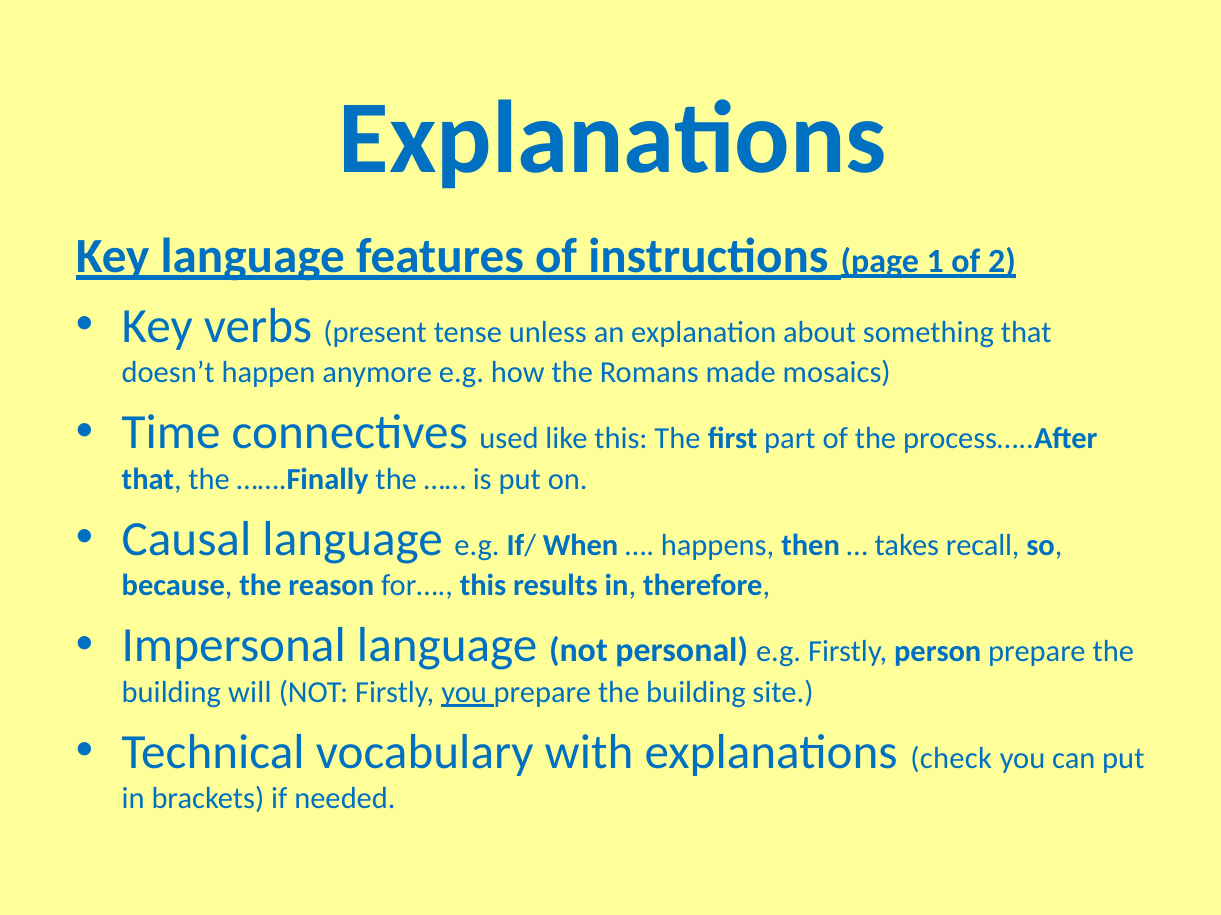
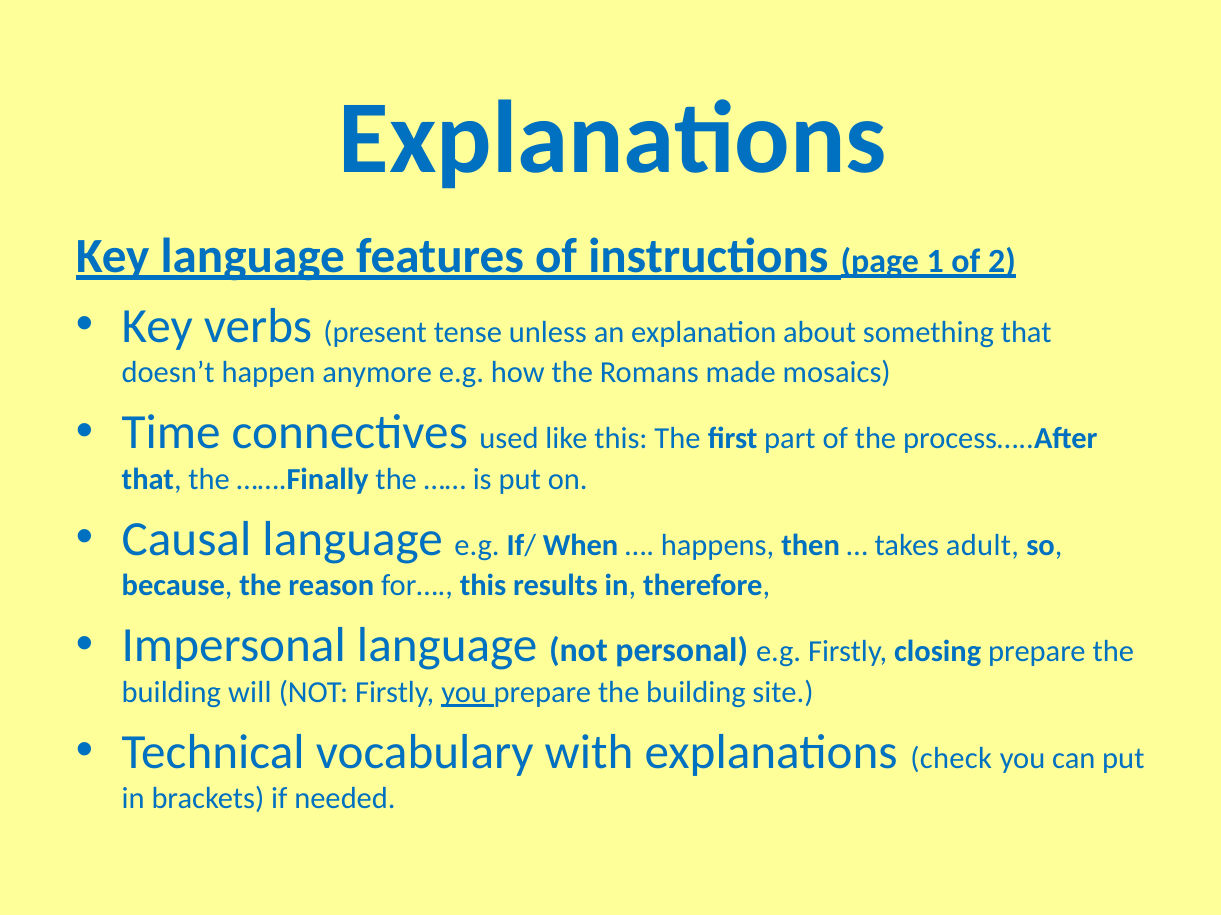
recall: recall -> adult (982, 546)
person: person -> closing (938, 652)
